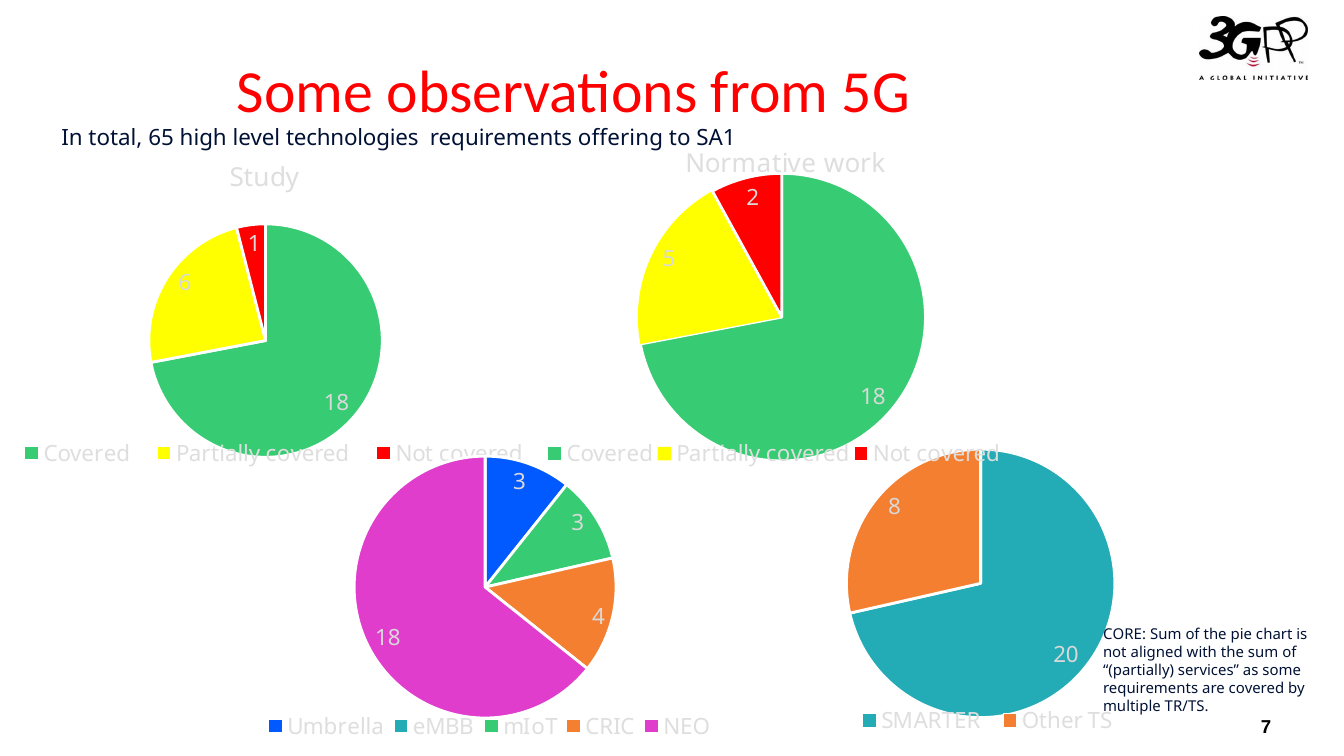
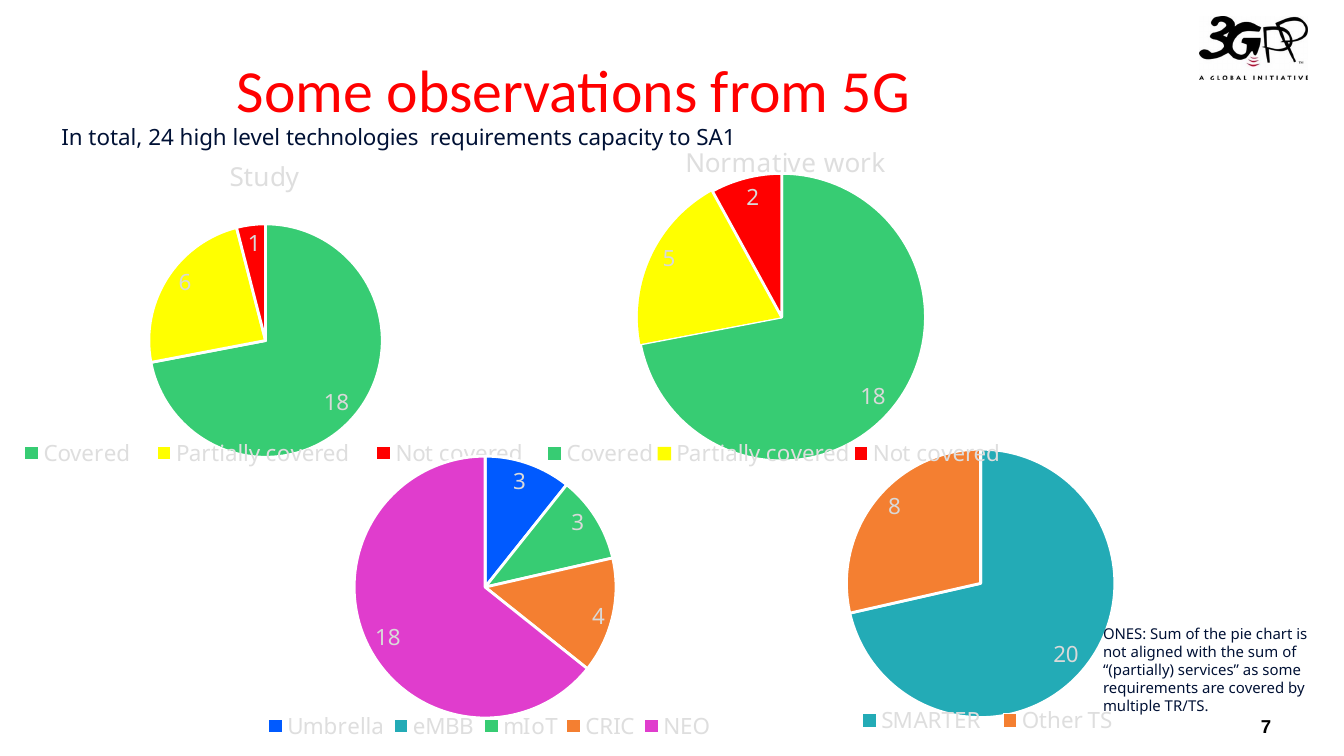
65: 65 -> 24 (161, 138)
offering: offering -> capacity (621, 138)
CORE: CORE -> ONES (1125, 635)
